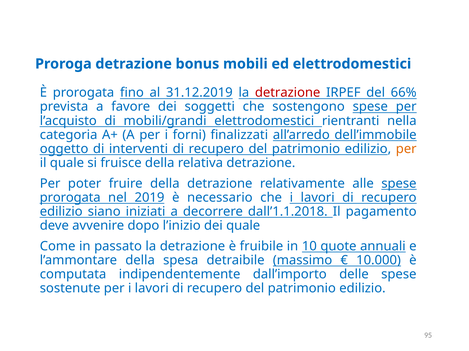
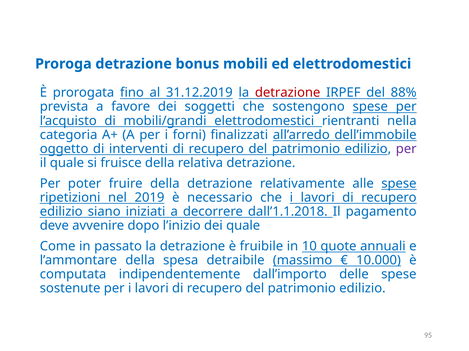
66%: 66% -> 88% (404, 93)
per colour: orange -> purple (406, 149)
prorogata: prorogata -> ripetizioni (70, 198)
